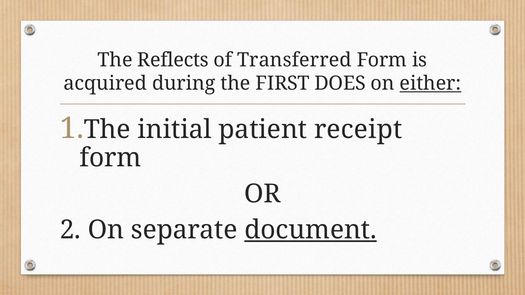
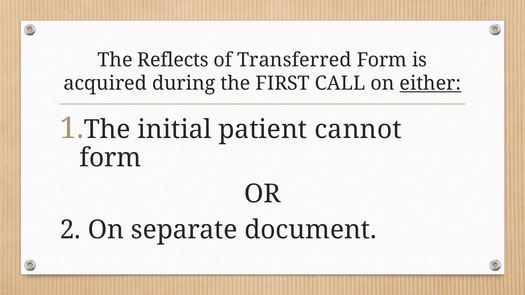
DOES: DOES -> CALL (340, 84)
receipt: receipt -> cannot (358, 130)
document underline: present -> none (311, 230)
